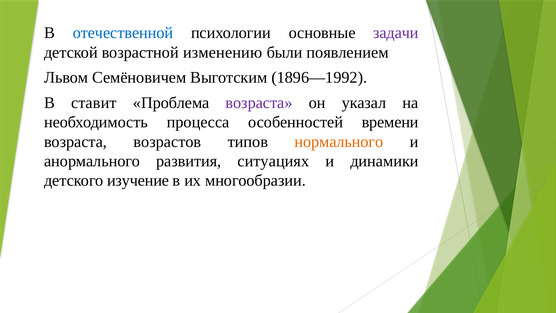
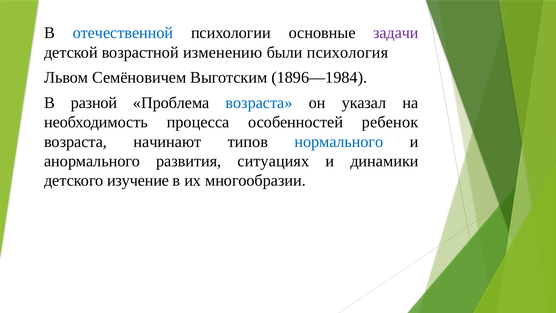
появлением: появлением -> психология (348, 52)
1896—1992: 1896—1992 -> 1896—1984 (319, 78)
ставит: ставит -> разной (94, 103)
возраста colour: purple -> blue (259, 103)
времени: времени -> ребенок (390, 122)
возрастов: возрастов -> начинают (167, 142)
нормального colour: orange -> blue (339, 142)
